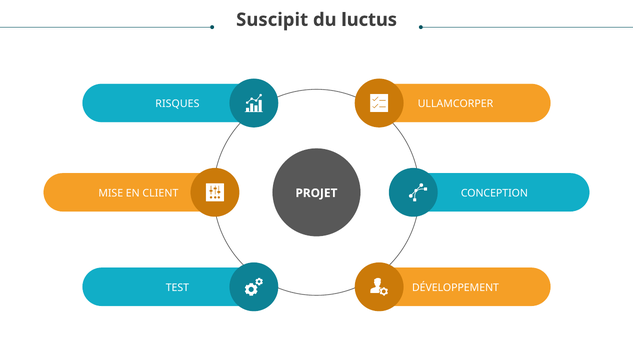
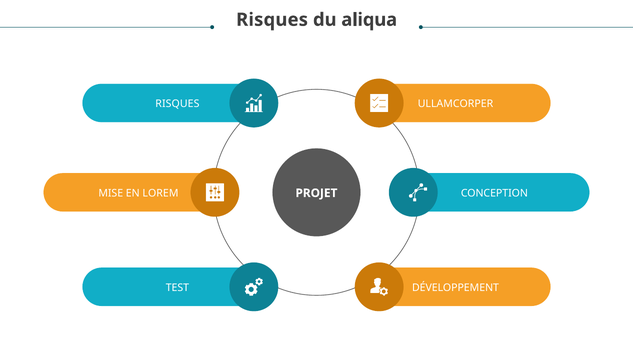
Suscipit: Suscipit -> Risques (272, 20)
luctus: luctus -> aliqua (369, 20)
CLIENT: CLIENT -> LOREM (160, 193)
